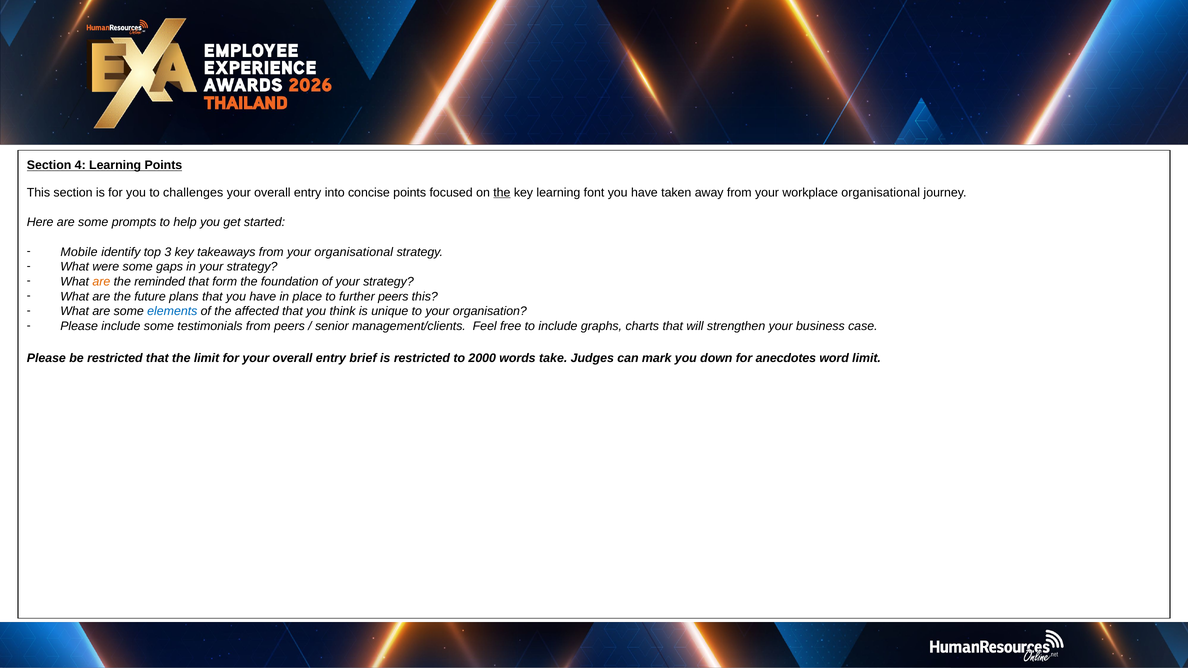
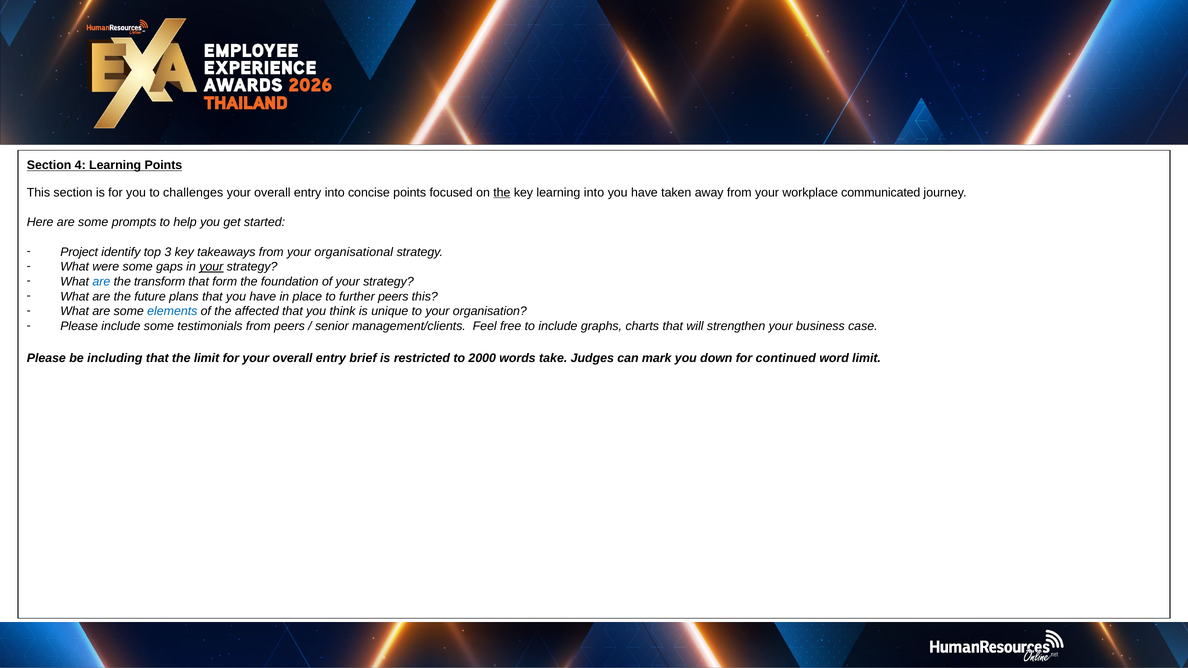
learning font: font -> into (594, 193)
workplace organisational: organisational -> communicated (881, 193)
Mobile: Mobile -> Project (79, 252)
your underline: none -> present (211, 267)
are colour: orange -> blue (101, 282)
reminded: reminded -> transform (160, 282)
be restricted: restricted -> including (115, 358)
anecdotes: anecdotes -> continued (786, 358)
